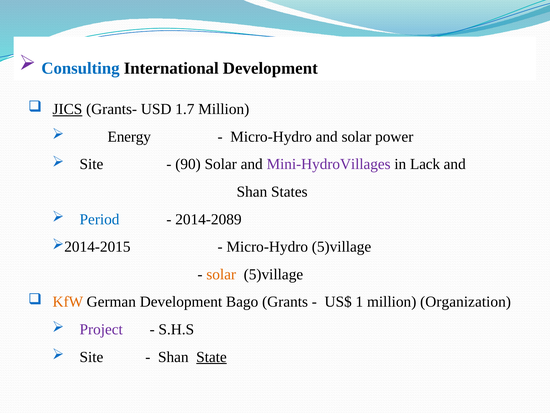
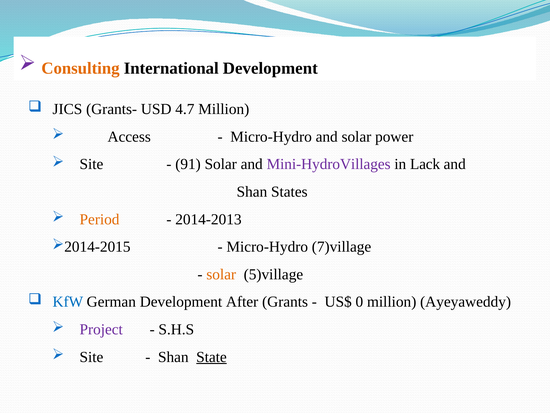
Consulting colour: blue -> orange (80, 68)
JICS underline: present -> none (67, 109)
1.7: 1.7 -> 4.7 (185, 109)
Energy: Energy -> Access (129, 137)
90: 90 -> 91 (188, 164)
Period colour: blue -> orange (100, 219)
2014-2089: 2014-2089 -> 2014-2013 (208, 219)
Micro-Hydro 5)village: 5)village -> 7)village (342, 247)
KfW colour: orange -> blue (68, 302)
Bago: Bago -> After (242, 302)
1: 1 -> 0 (359, 302)
Organization: Organization -> Ayeyaweddy (466, 302)
